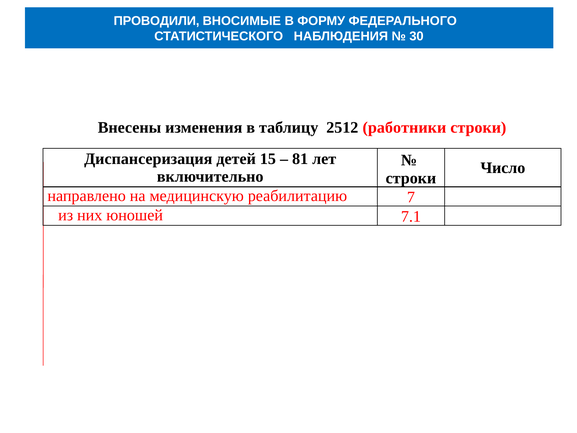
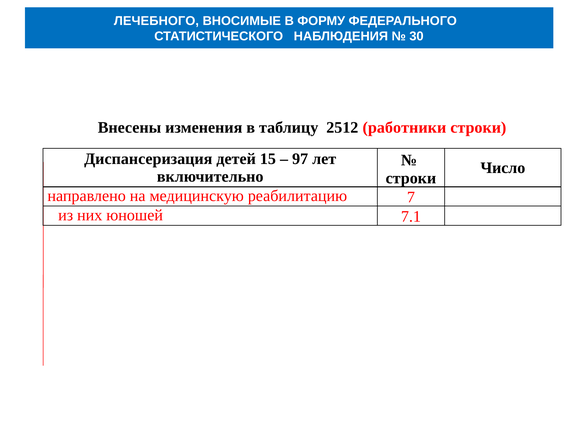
ПРОВОДИЛИ: ПРОВОДИЛИ -> ЛЕЧЕБНОГО (156, 21)
81: 81 -> 97 (300, 159)
